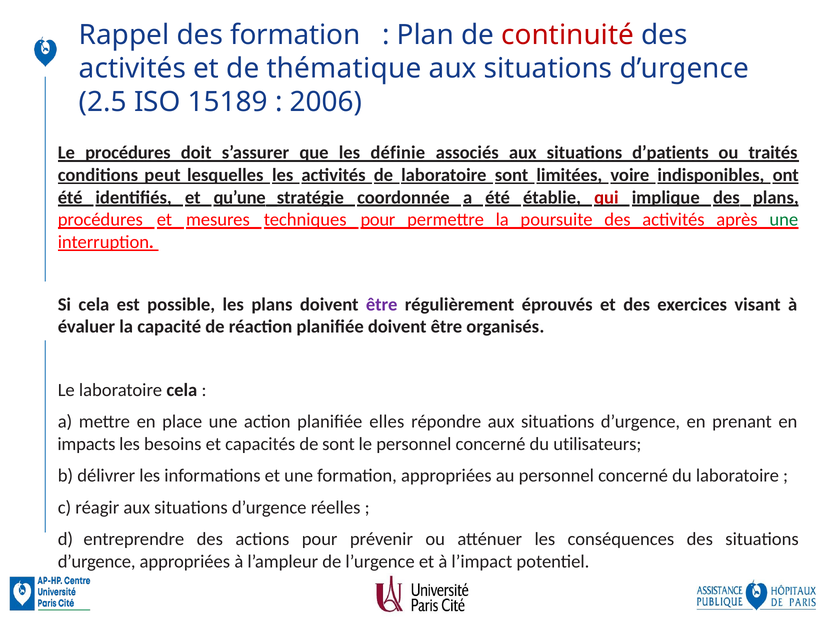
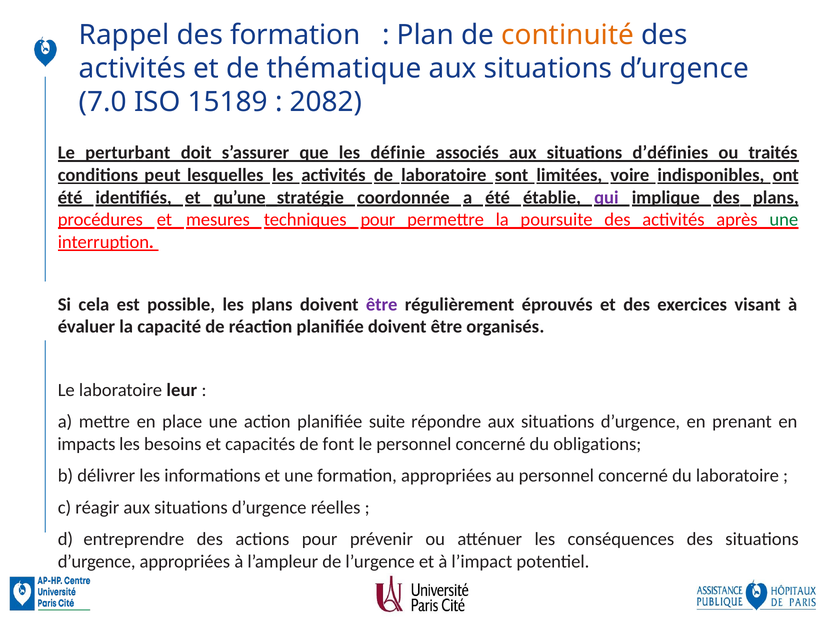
continuité colour: red -> orange (568, 35)
2.5: 2.5 -> 7.0 (103, 102)
2006: 2006 -> 2082 (326, 102)
Le procédures: procédures -> perturbant (128, 153)
d’patients: d’patients -> d’définies (670, 153)
qui colour: red -> purple (606, 198)
laboratoire cela: cela -> leur (182, 390)
elles: elles -> suite (387, 422)
de sont: sont -> font (338, 444)
utilisateurs: utilisateurs -> obligations (597, 444)
